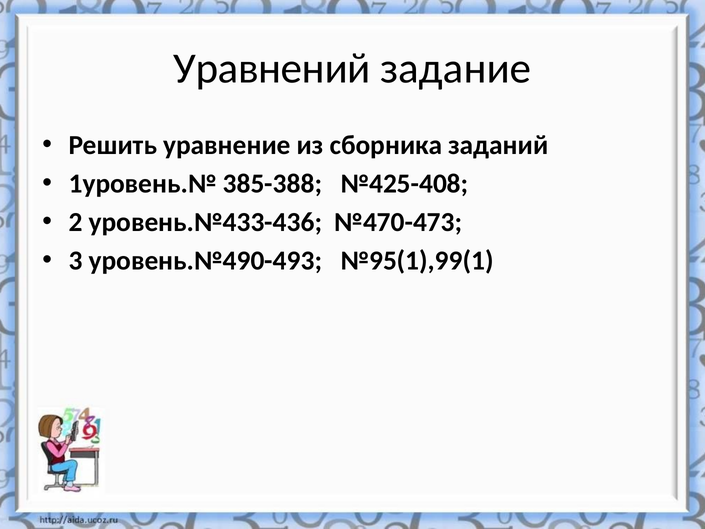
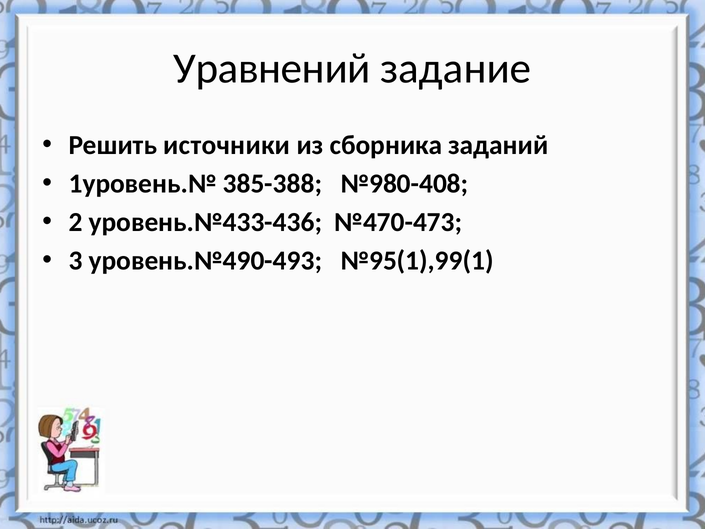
уравнение: уравнение -> источники (227, 145)
№425-408: №425-408 -> №980-408 (404, 184)
